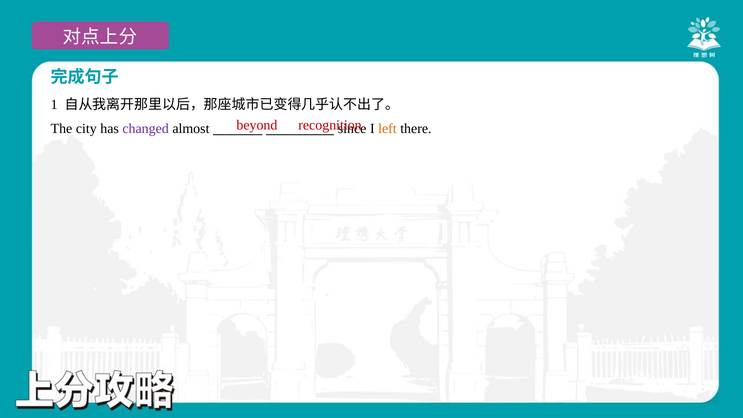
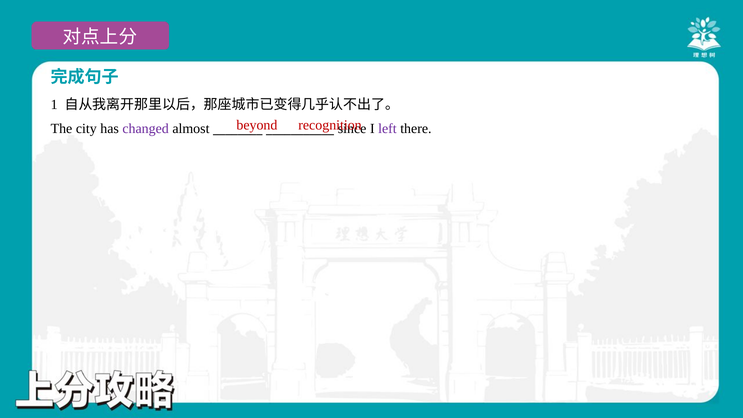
left colour: orange -> purple (387, 129)
